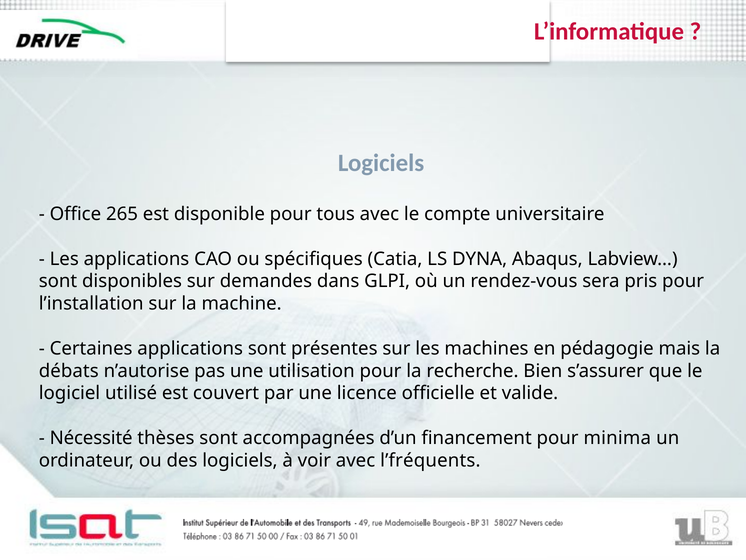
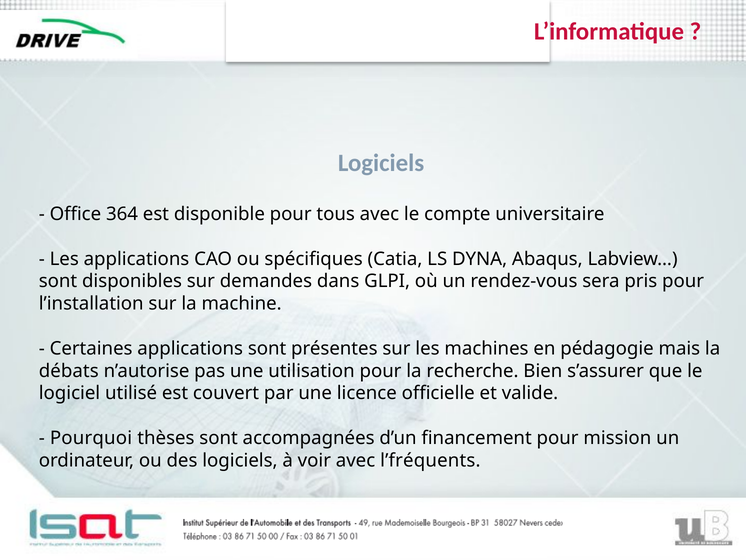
265: 265 -> 364 (122, 214)
Nécessité: Nécessité -> Pourquoi (91, 438)
minima: minima -> mission (617, 438)
